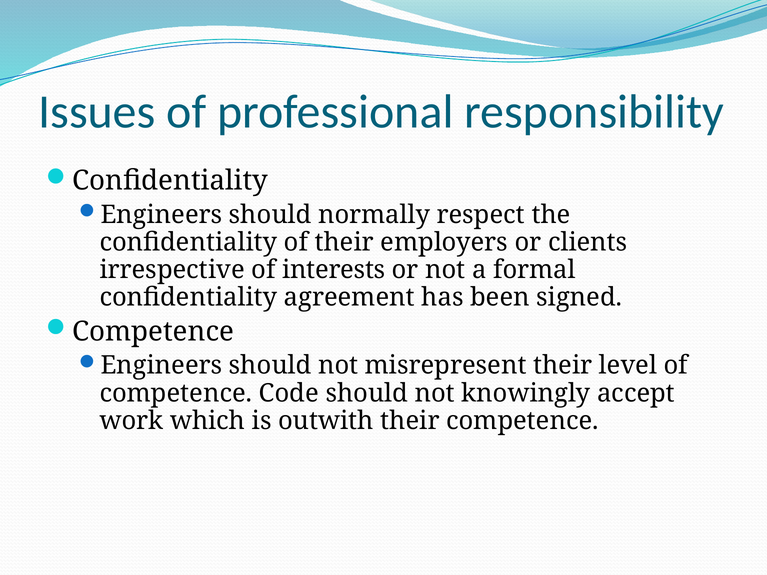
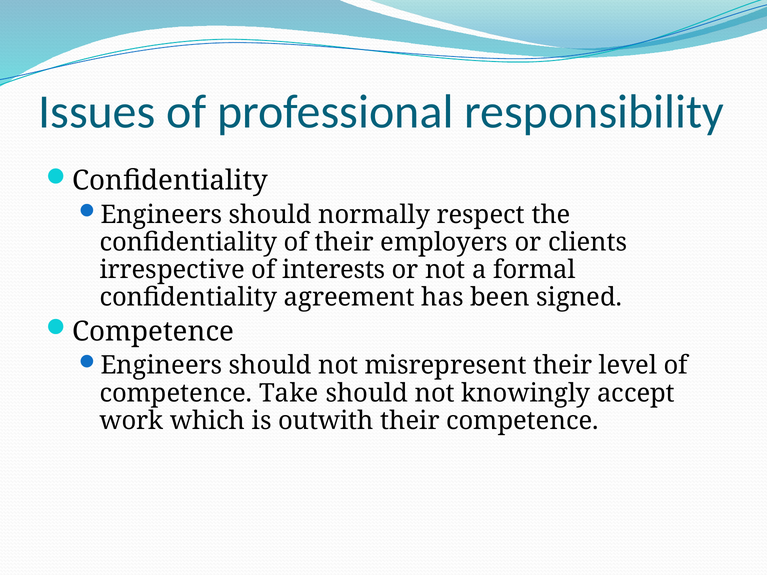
Code: Code -> Take (289, 393)
